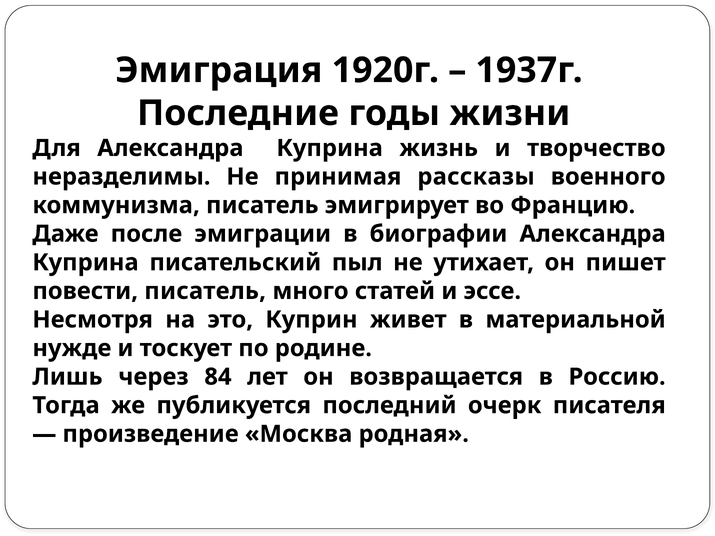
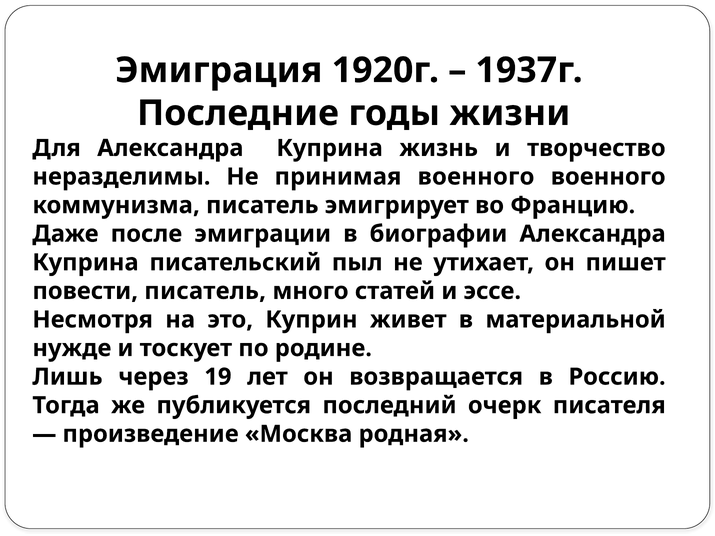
принимая рассказы: рассказы -> военного (476, 177)
84: 84 -> 19 (218, 377)
